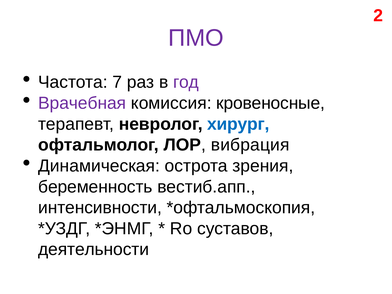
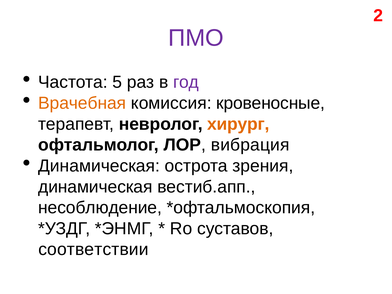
7: 7 -> 5 (117, 82)
Врачебная colour: purple -> orange (82, 103)
хирург colour: blue -> orange (238, 124)
беременность: беременность -> динамическая (95, 187)
интенсивности: интенсивности -> несоблюдение (100, 208)
деятельности: деятельности -> соответствии (93, 249)
